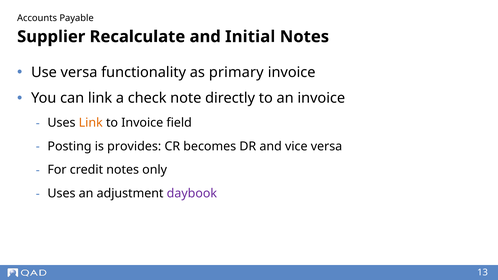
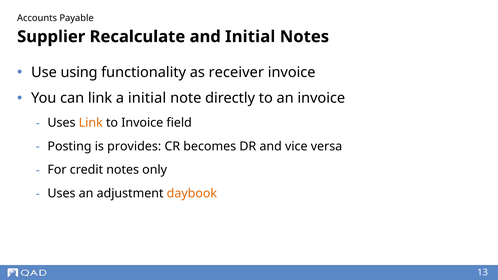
Use versa: versa -> using (79, 72)
primary: primary -> receiver (236, 72)
a check: check -> initial (147, 98)
daybook colour: purple -> orange (192, 193)
